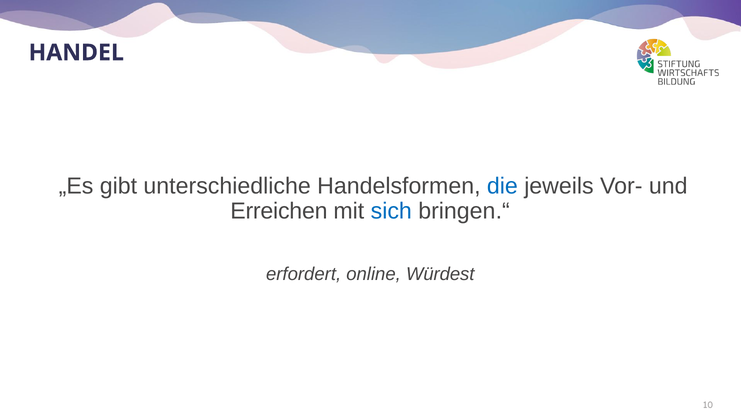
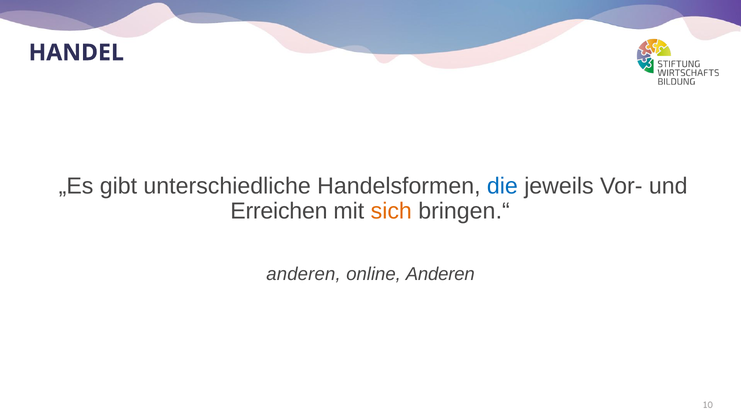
sich colour: blue -> orange (391, 211)
erfordert: erfordert -> anderen (303, 274)
online Würdest: Würdest -> Anderen (440, 274)
